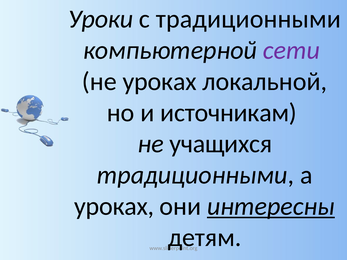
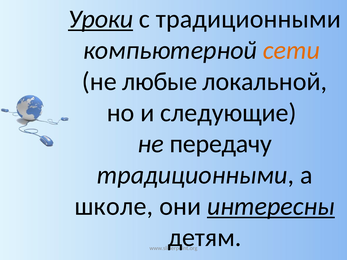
Уроки underline: none -> present (101, 19)
сети colour: purple -> orange (291, 50)
не уроках: уроках -> любые (160, 82)
источникам: источникам -> следующие (228, 113)
учащихся: учащихся -> передачу (221, 144)
уроках: уроках -> школе (114, 207)
